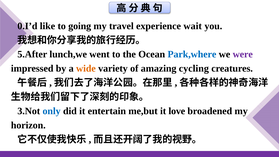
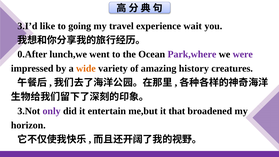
0.I’d: 0.I’d -> 3.I’d (27, 26)
5.After: 5.After -> 0.After (32, 54)
Park,where colour: blue -> purple (192, 54)
cycling: cycling -> history (194, 68)
only colour: blue -> purple (52, 111)
love: love -> that (177, 111)
